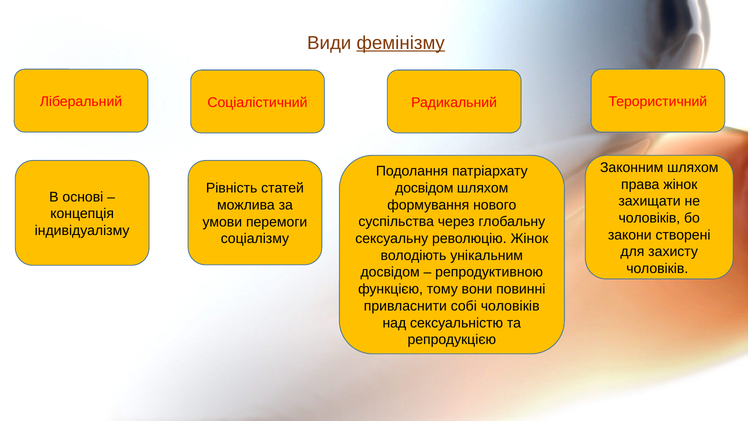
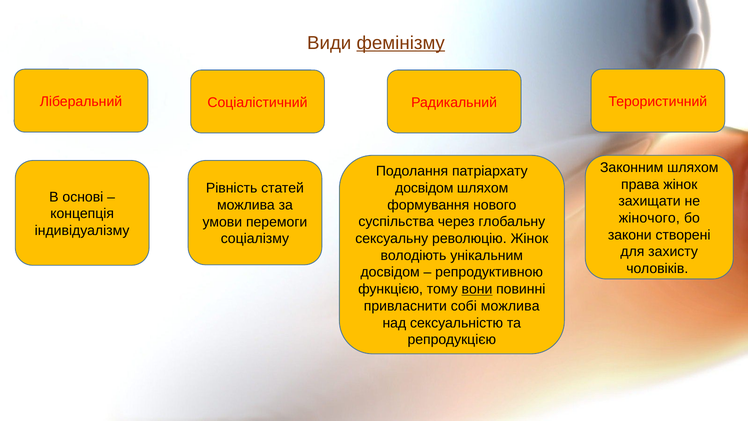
чоловіків: чоловіків -> жіночого (649, 218)
вони underline: none -> present (477, 289)
собі чоловіків: чоловіків -> можлива (510, 306)
